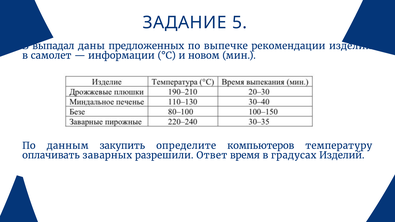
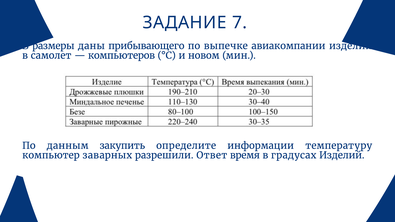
5: 5 -> 7 (240, 23)
выпадал: выпадал -> размеры (53, 46)
предложенных: предложенных -> прибывающего (146, 46)
рекомендации: рекомендации -> авиакомпании (288, 46)
информации: информации -> компьютеров (121, 56)
компьютеров: компьютеров -> информации (261, 146)
оплачивать: оплачивать -> компьютер (51, 155)
